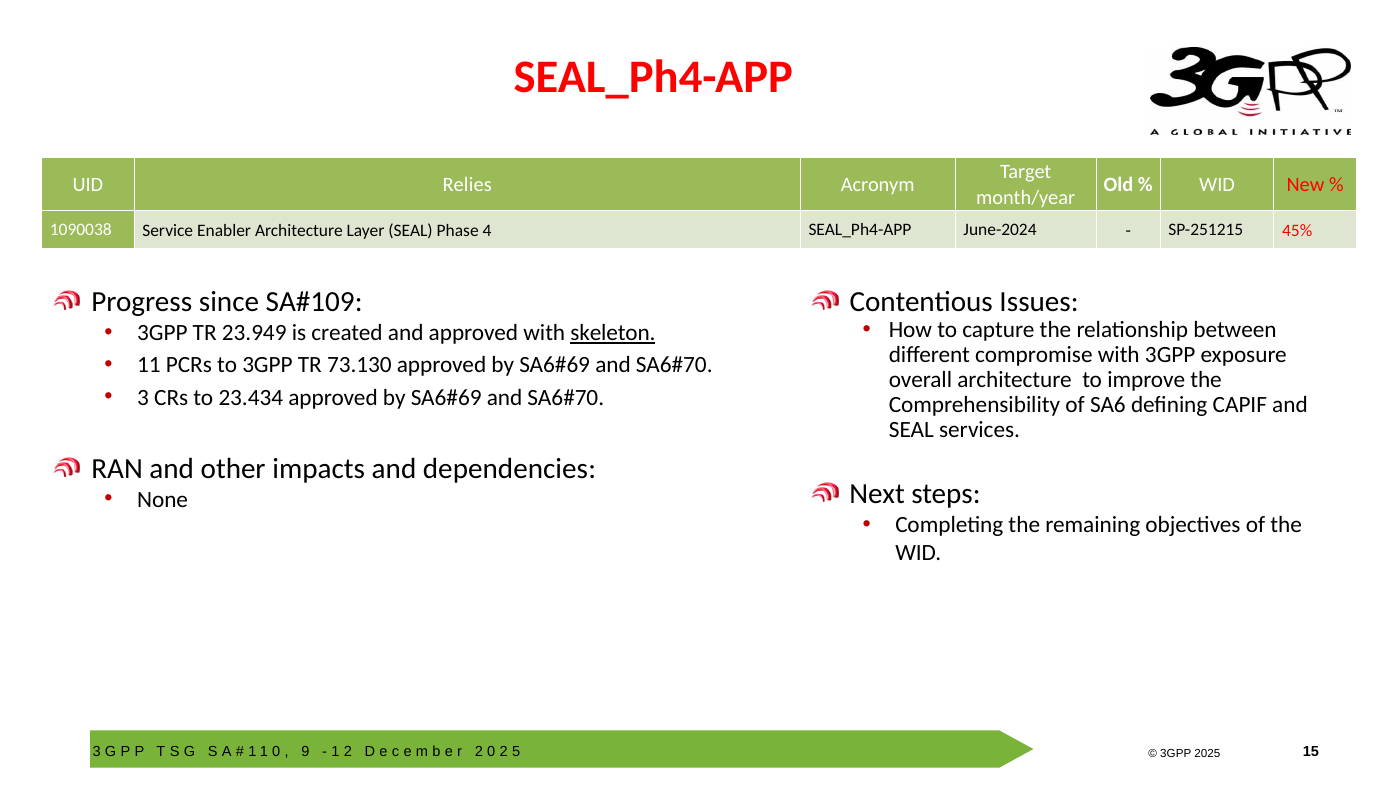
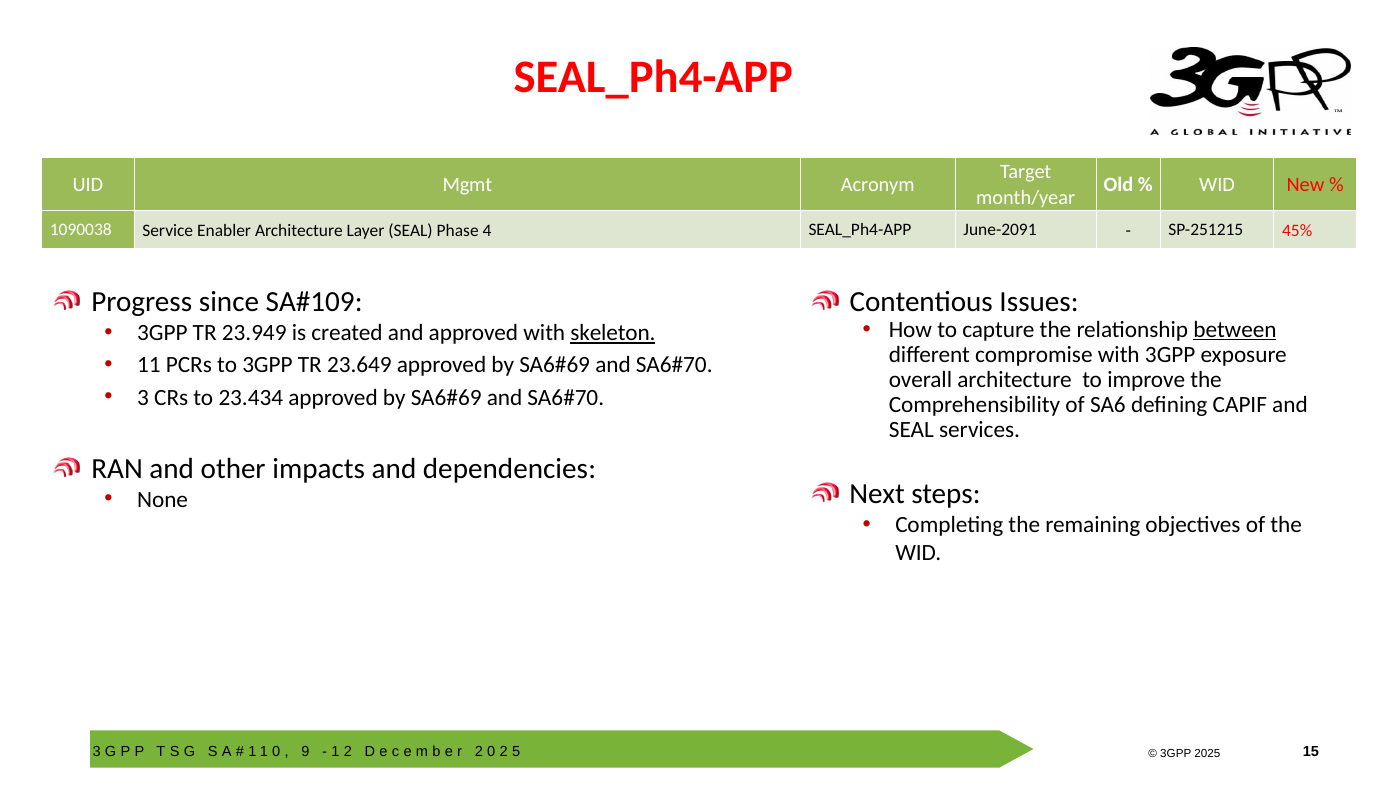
Relies: Relies -> Mgmt (467, 185)
June-2024: June-2024 -> June-2091 (1000, 230)
between underline: none -> present (1235, 330)
73.130: 73.130 -> 23.649 (359, 365)
